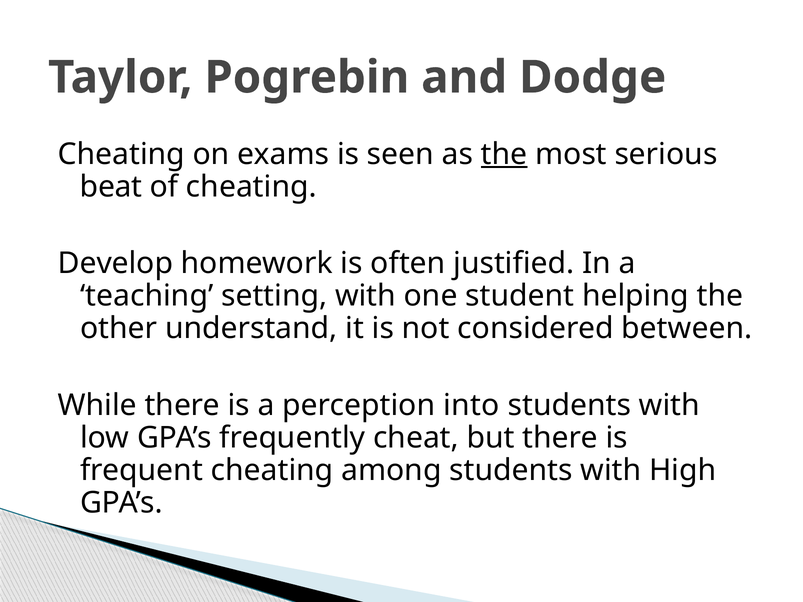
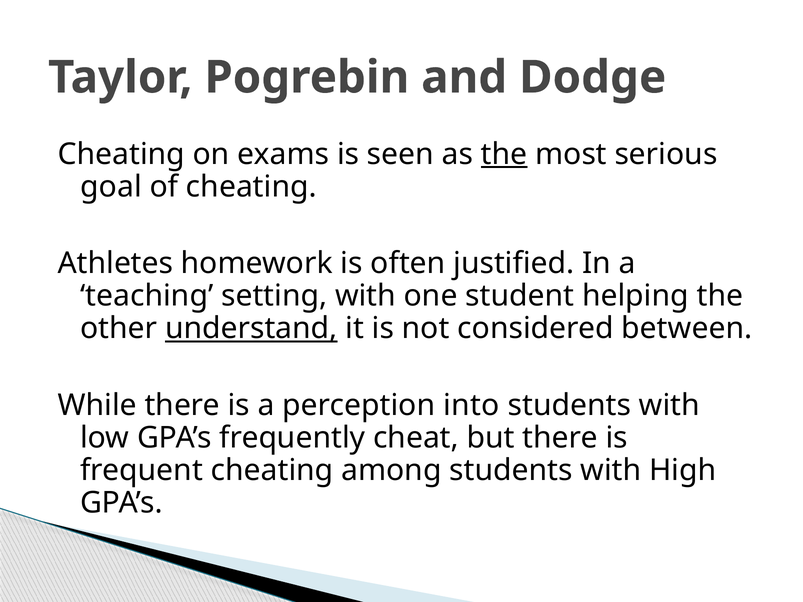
beat: beat -> goal (111, 187)
Develop: Develop -> Athletes (115, 263)
understand underline: none -> present (251, 329)
